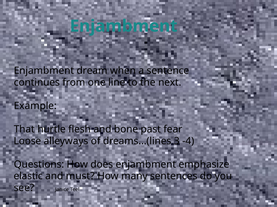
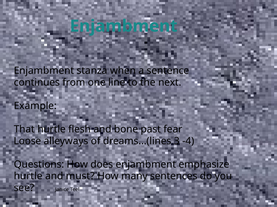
dream: dream -> stanza (92, 71)
elastic: elastic -> hurtle (28, 177)
